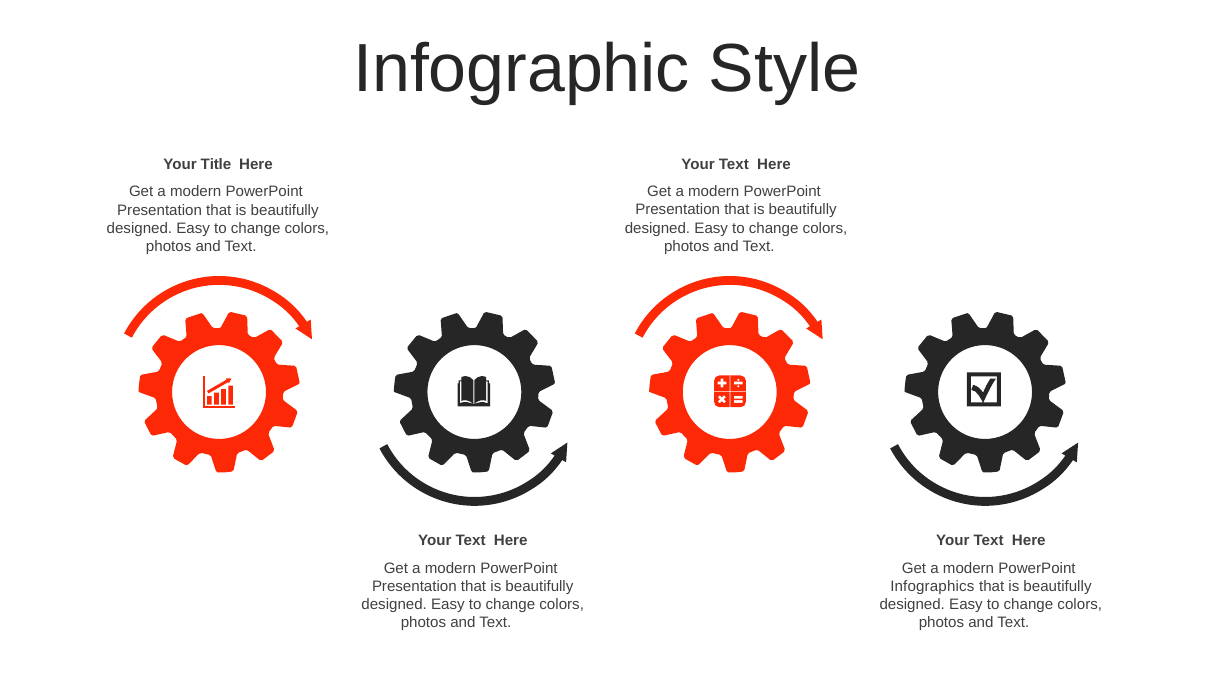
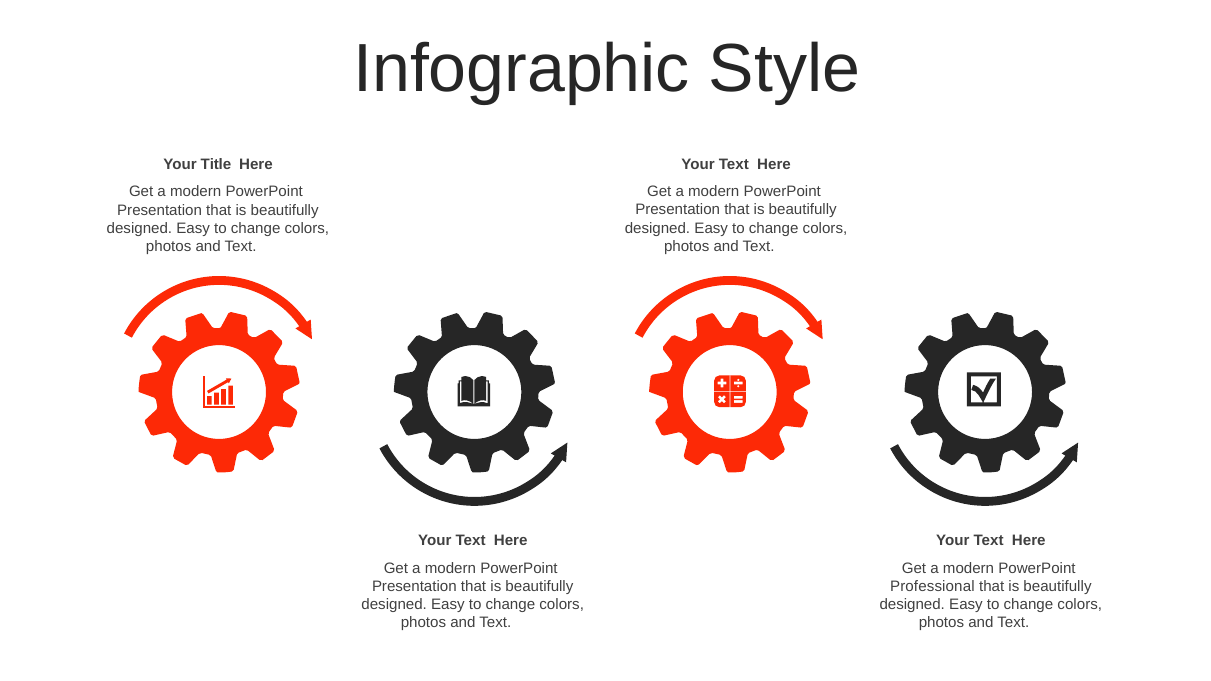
Infographics: Infographics -> Professional (932, 587)
